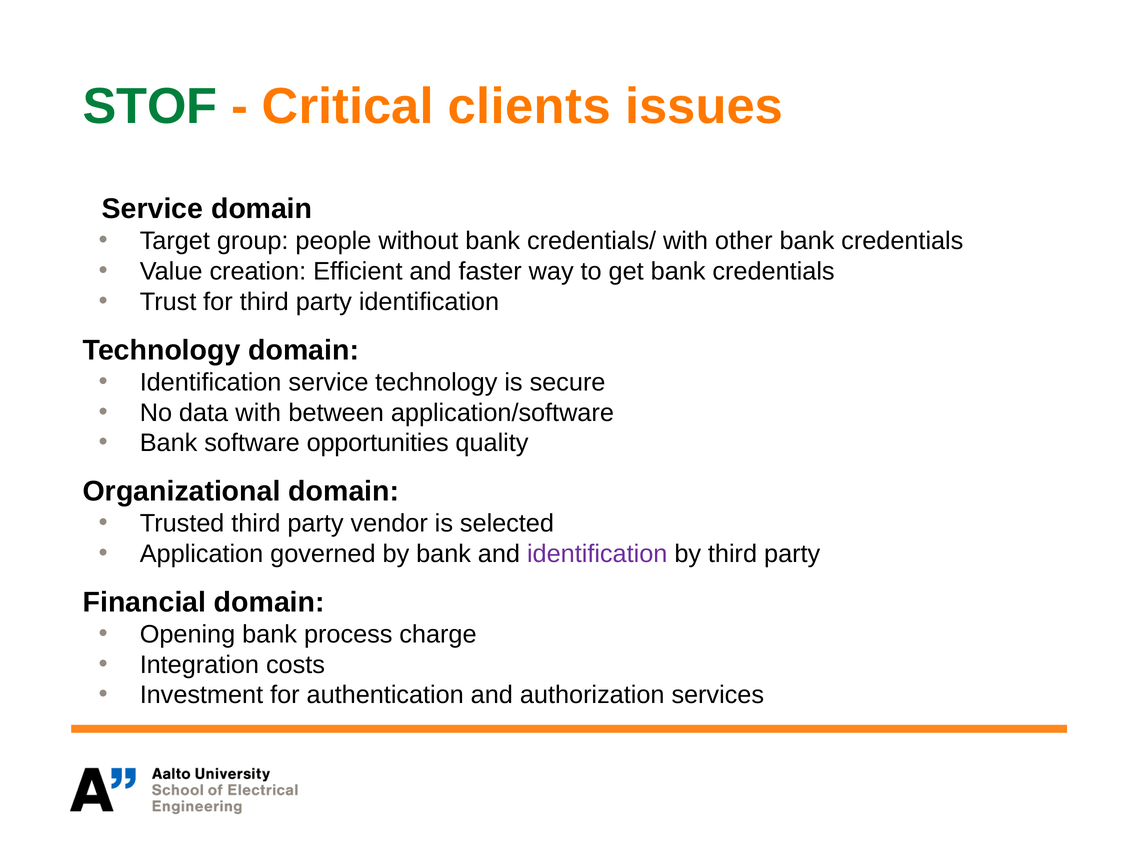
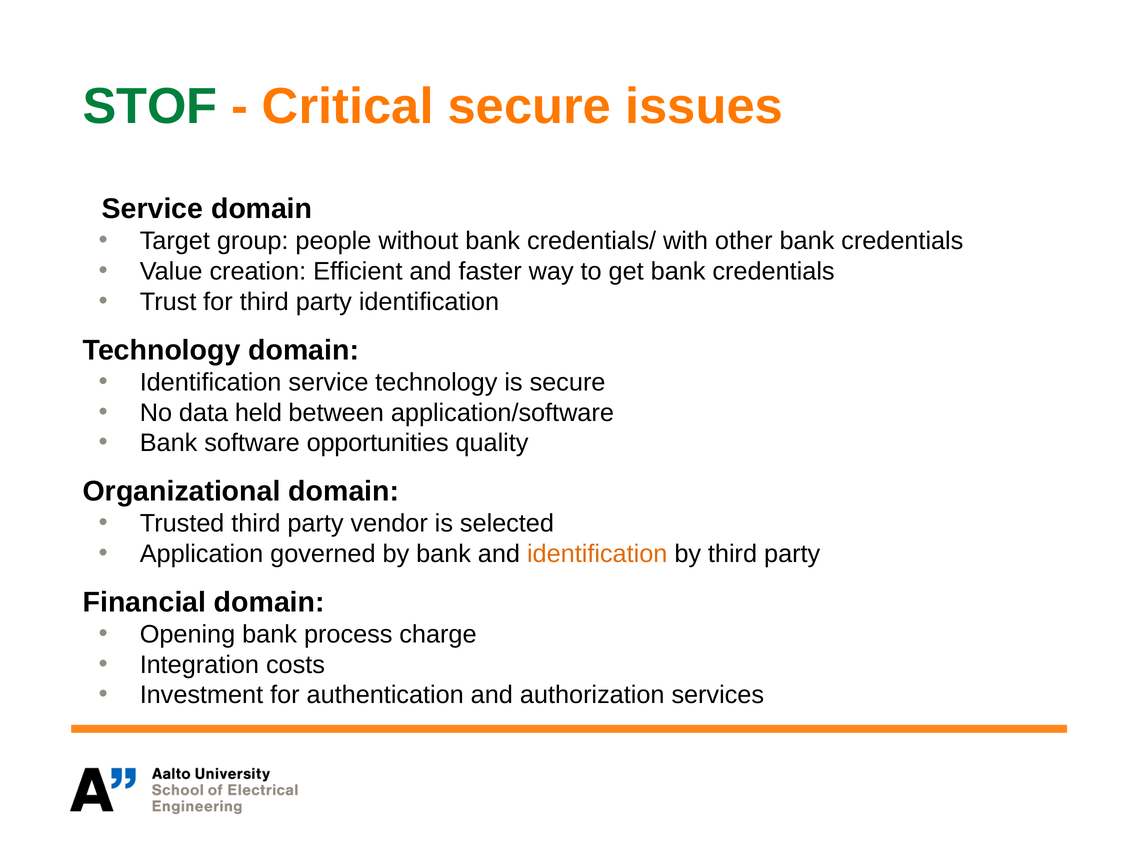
Critical clients: clients -> secure (529, 106)
data with: with -> held (258, 413)
identification colour: purple -> orange (597, 554)
